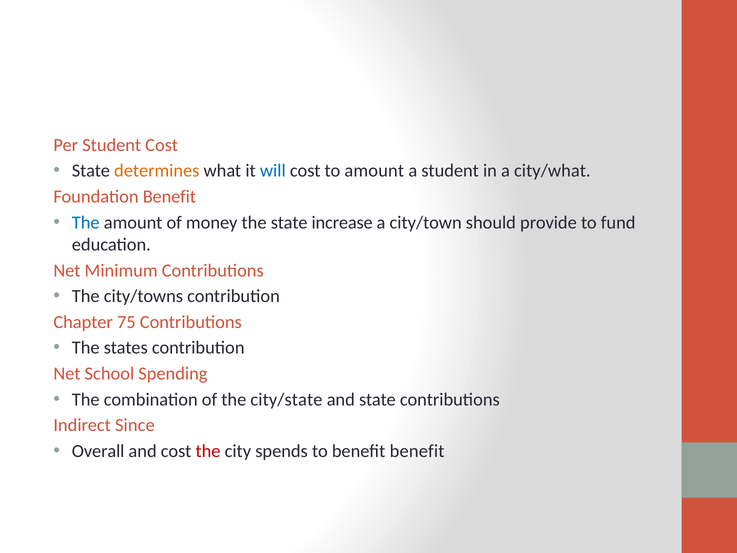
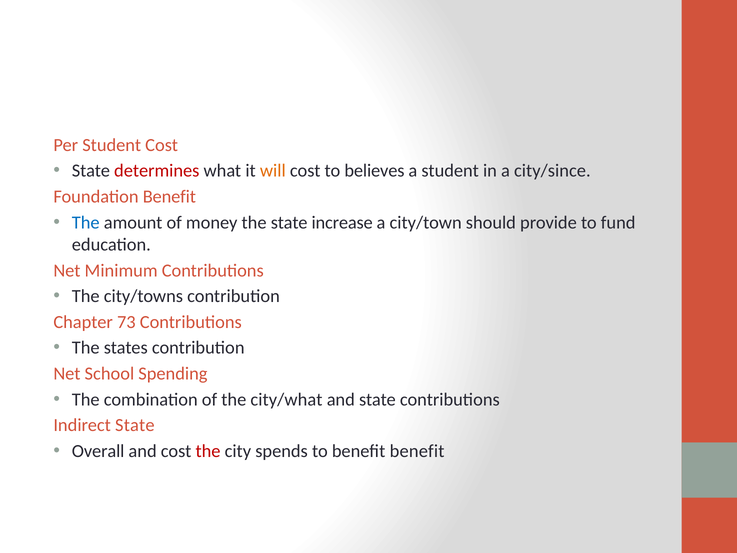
determines colour: orange -> red (157, 171)
will colour: blue -> orange (273, 171)
to amount: amount -> believes (374, 171)
city/what: city/what -> city/since (552, 171)
75: 75 -> 73 (126, 322)
city/state: city/state -> city/what (286, 399)
Indirect Since: Since -> State (135, 425)
